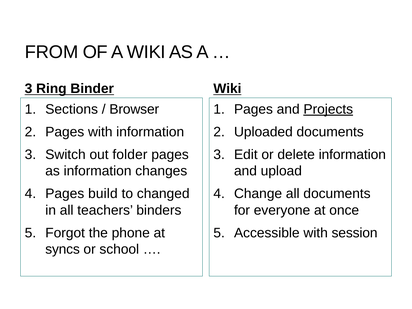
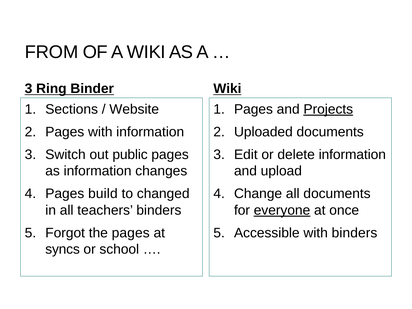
Browser: Browser -> Website (134, 109)
folder: folder -> public (130, 155)
everyone underline: none -> present (282, 210)
the phone: phone -> pages (131, 233)
with session: session -> binders (354, 233)
